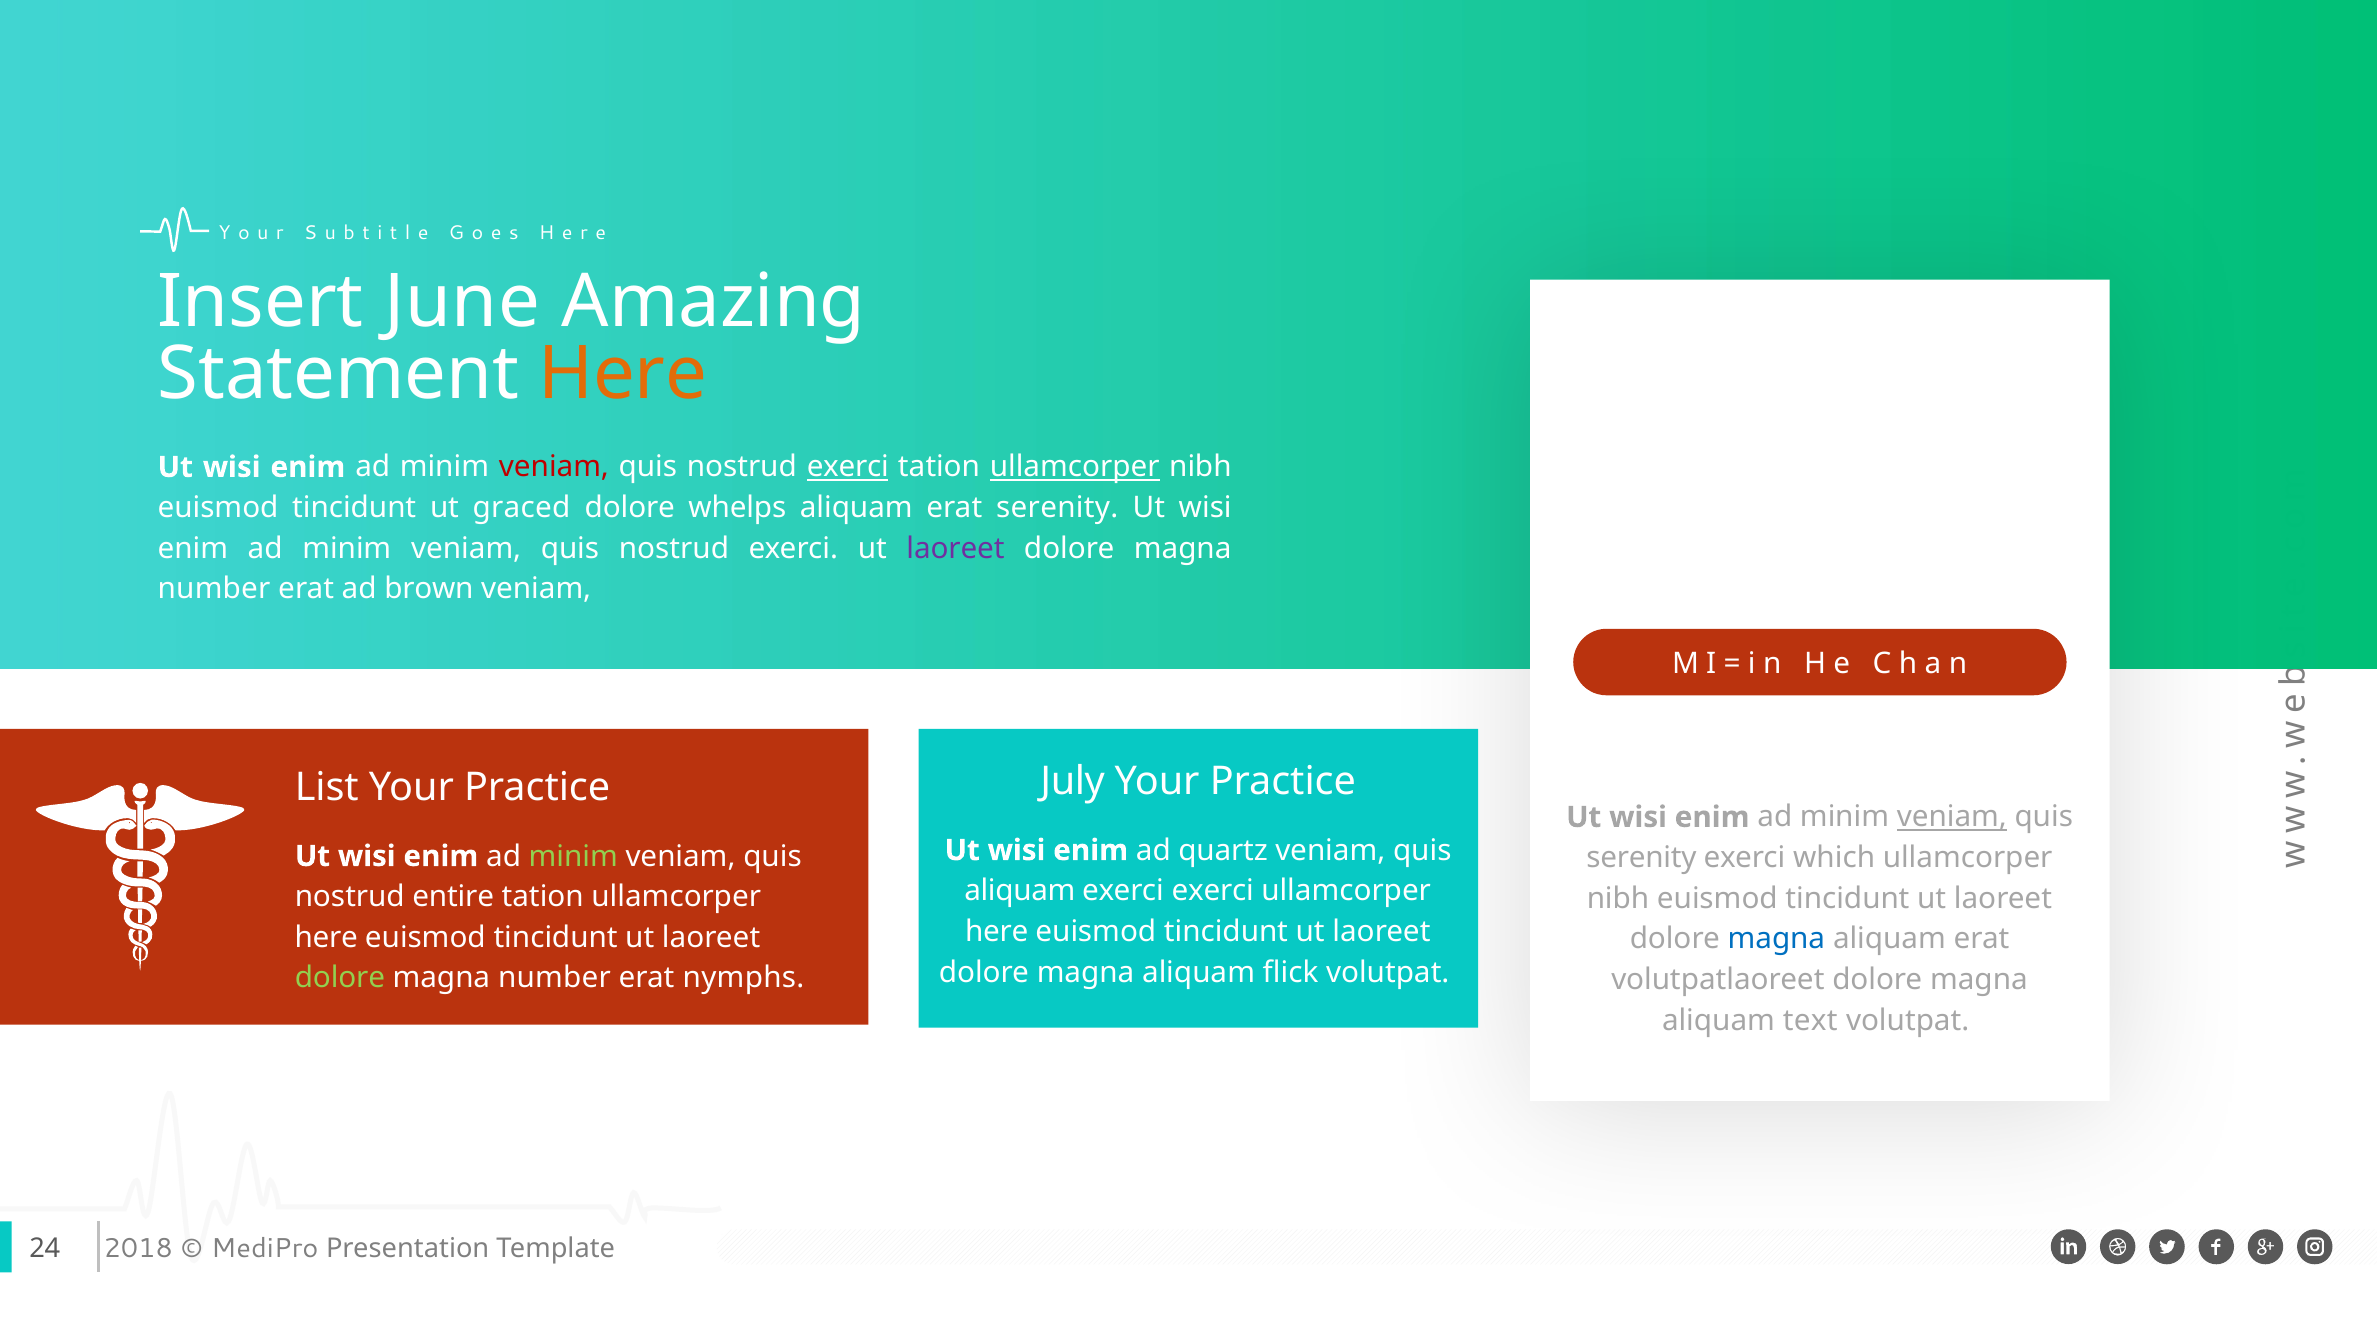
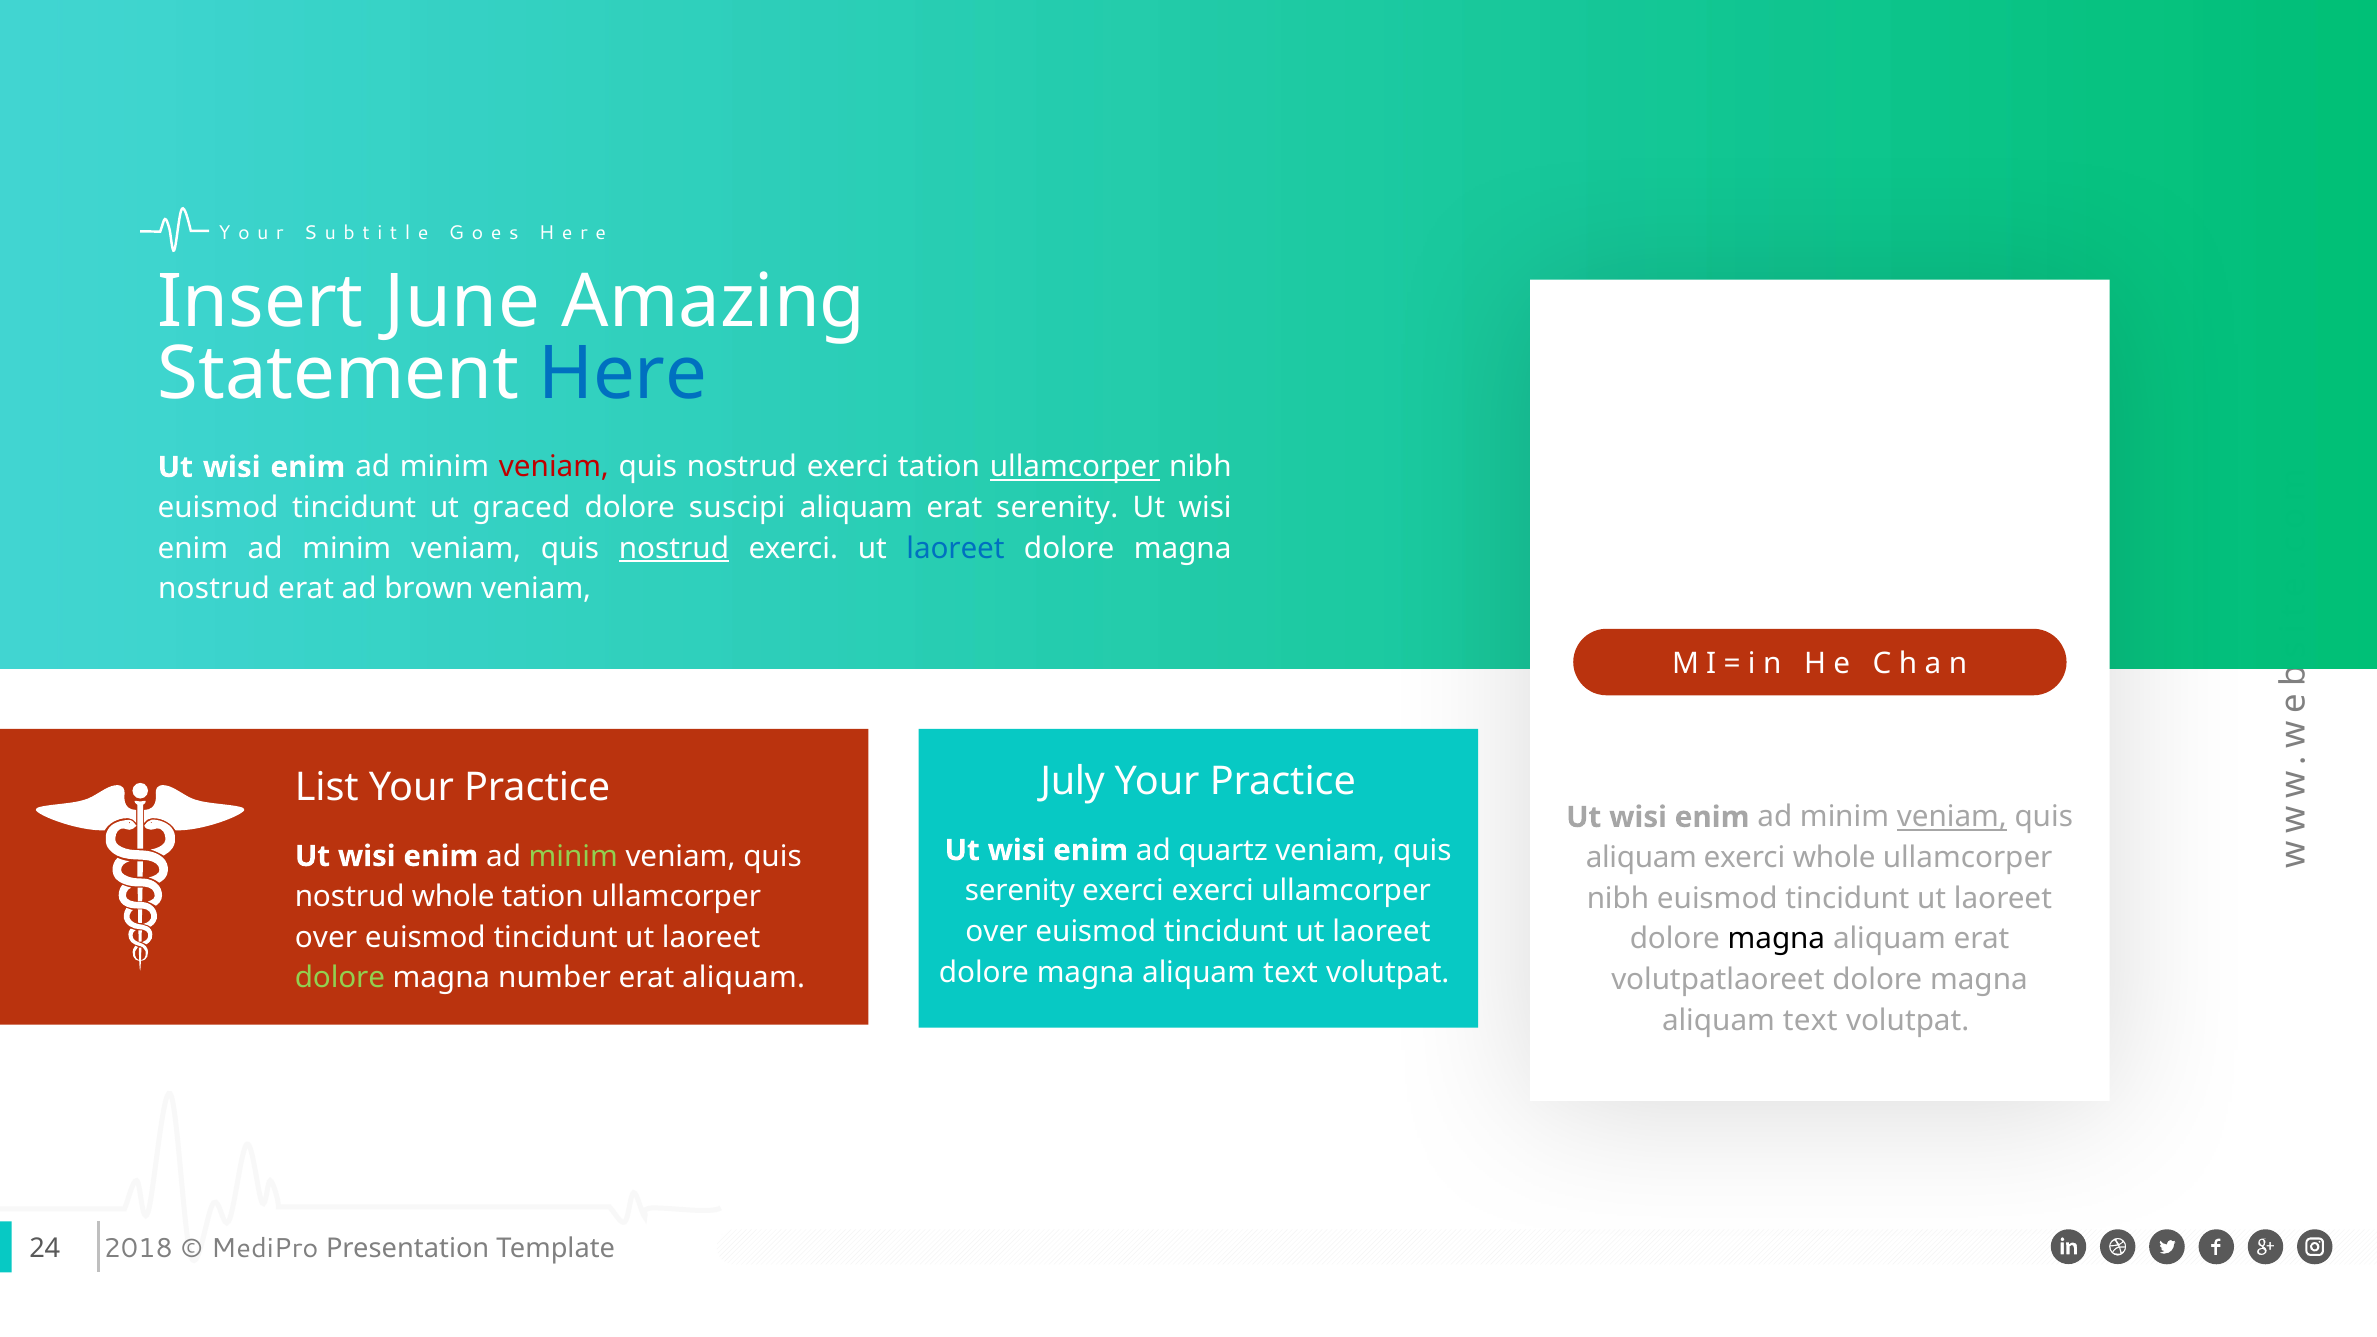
Here colour: orange -> blue (623, 374)
exerci underline: present -> none (848, 467)
whelps: whelps -> suscipi (737, 508)
nostrud underline: none -> present (674, 548)
laoreet colour: purple -> blue (955, 548)
number: number -> nostrud (214, 589)
serenity: serenity -> aliquam (1641, 858)
exerci which: which -> whole (1834, 858)
aliquam: aliquam -> serenity (1020, 891)
nostrud entire: entire -> whole (453, 897)
here: here -> over (996, 932)
here: here -> over (326, 938)
magna colour: blue -> black (1776, 939)
flick: flick -> text (1290, 972)
erat nymphs: nymphs -> aliquam (744, 978)
